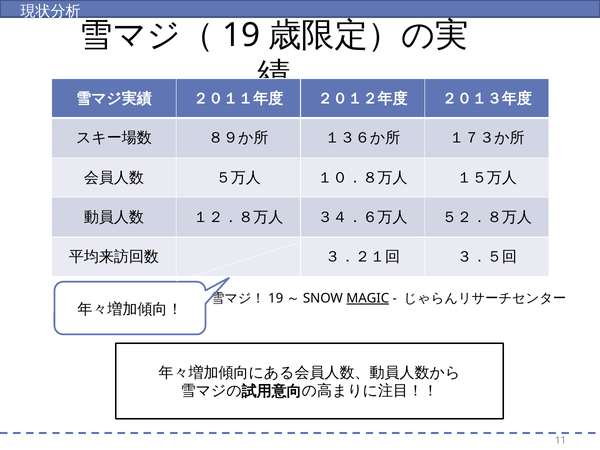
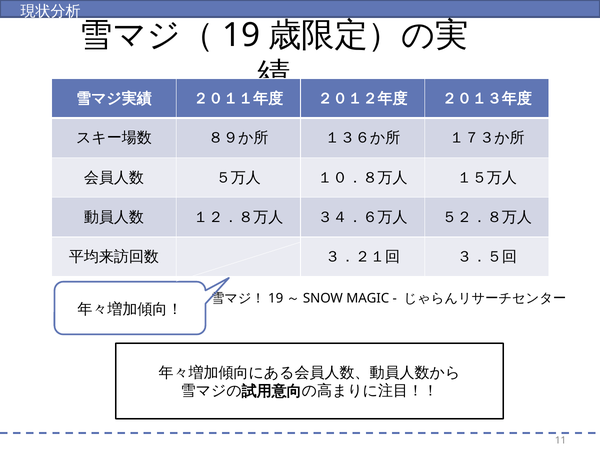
MAGIC underline: present -> none (368, 298)
